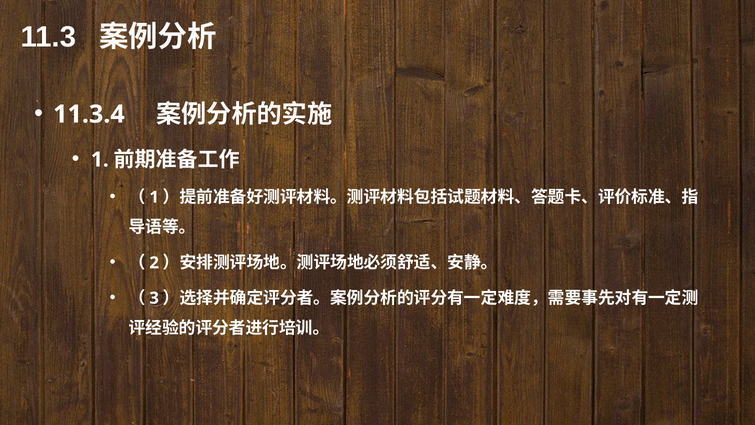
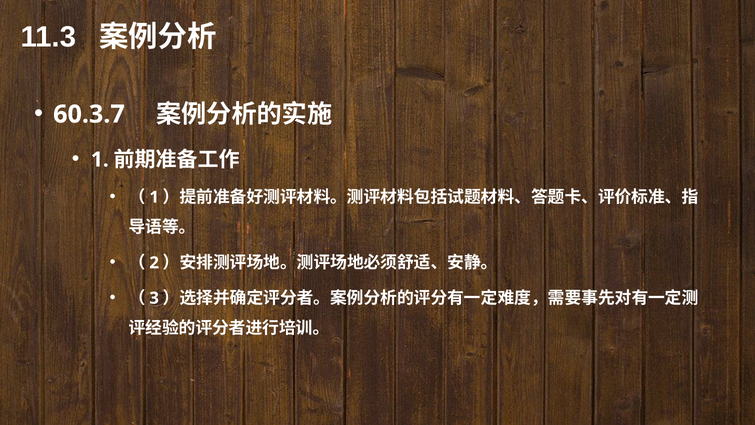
11.3.4: 11.3.4 -> 60.3.7 (89, 114)
